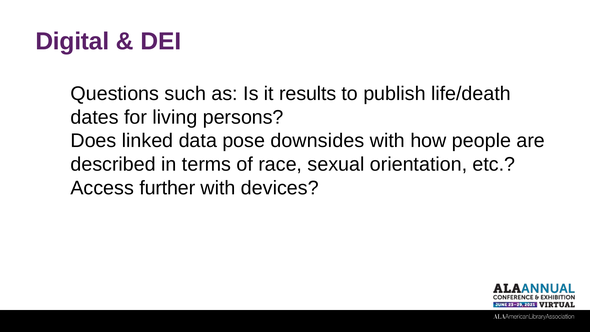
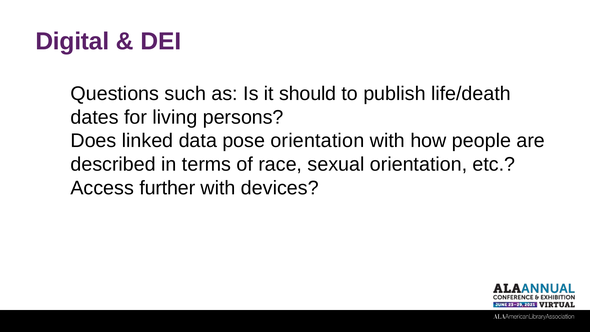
results: results -> should (308, 94)
pose downsides: downsides -> orientation (317, 141)
